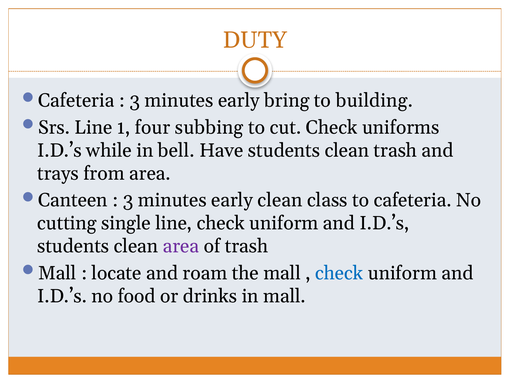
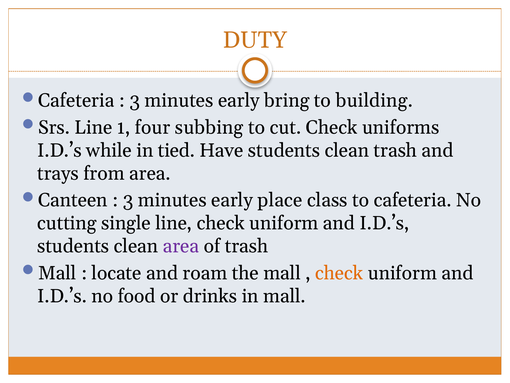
bell: bell -> tied (176, 150)
early clean: clean -> place (280, 200)
check colour: blue -> orange (339, 273)
